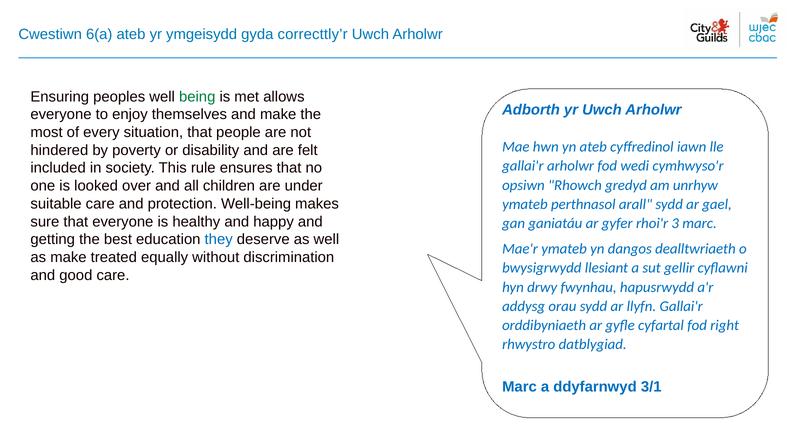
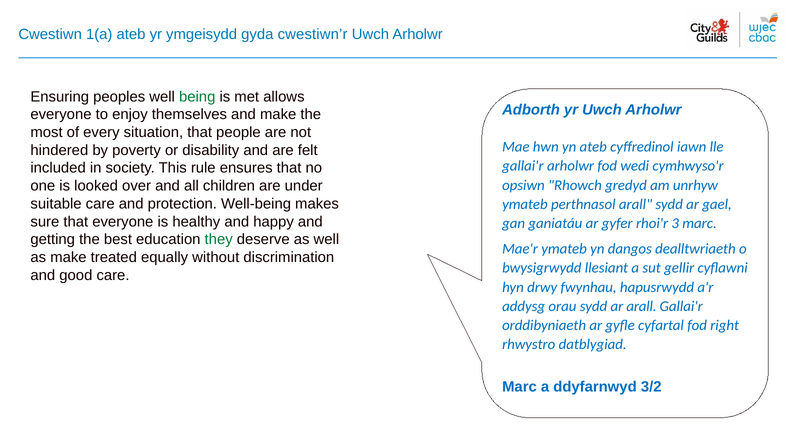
6(a: 6(a -> 1(a (99, 35)
correcttly’r: correcttly’r -> cwestiwn’r (313, 35)
they colour: blue -> green (219, 239)
ar llyfn: llyfn -> arall (641, 306)
3/1: 3/1 -> 3/2 (651, 387)
